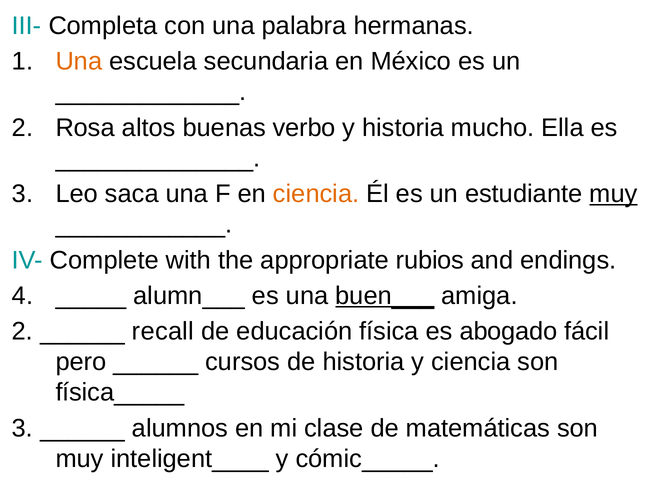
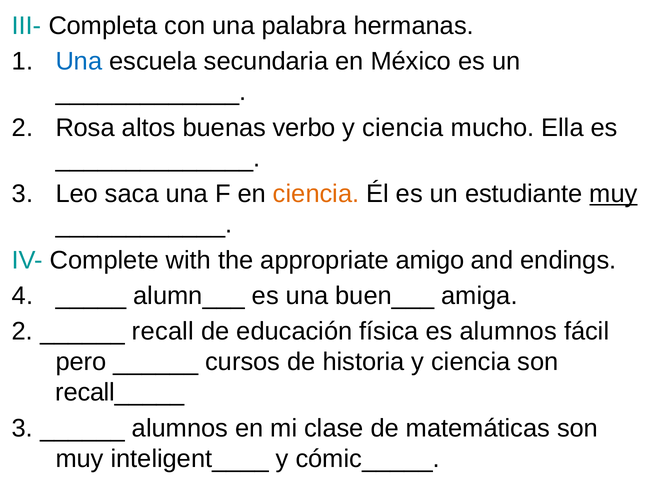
Una colour: orange -> blue (79, 61)
historia: historia -> ciencia (403, 128)
rubios: rubios -> amigo (430, 260)
buen___ underline: present -> none (385, 296)
es abogado: abogado -> alumnos (508, 332)
física_____: física_____ -> recall_____ (120, 393)
